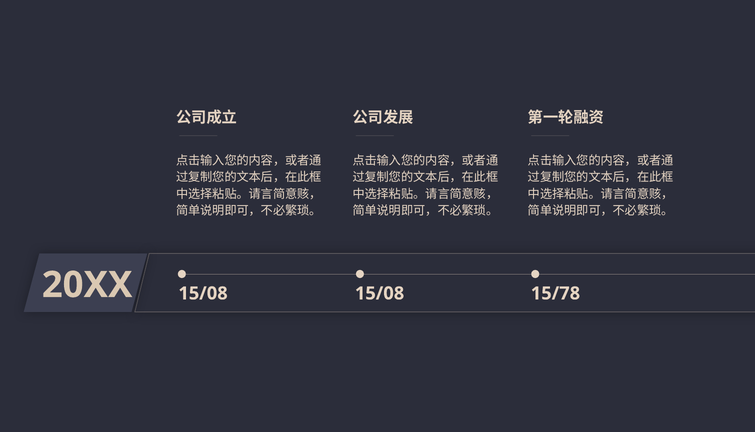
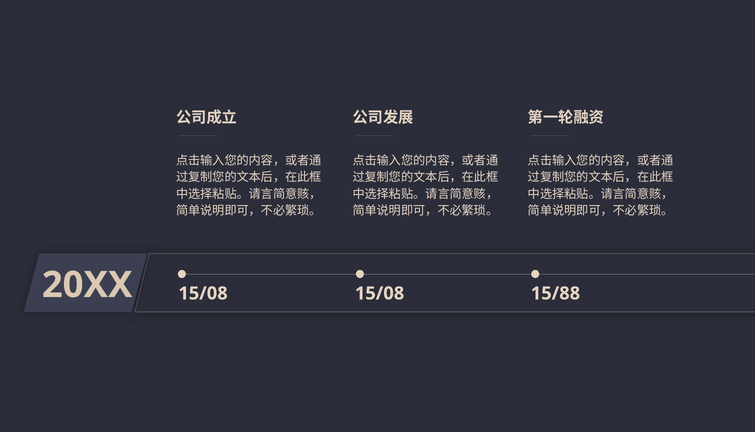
15/78: 15/78 -> 15/88 (555, 293)
